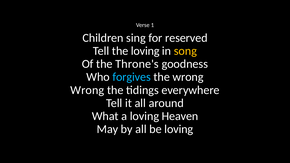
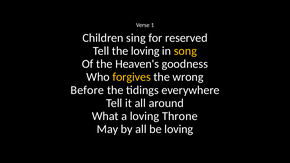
Throne's: Throne's -> Heaven's (137, 64)
forgives colour: light blue -> yellow (132, 77)
Wrong: Wrong -> Before (87, 90)
Heaven: Heaven -> Throne (180, 116)
